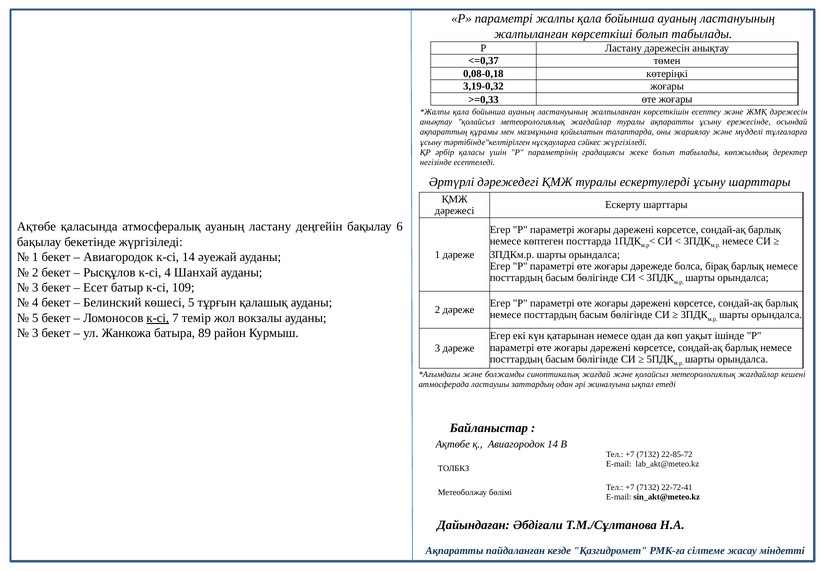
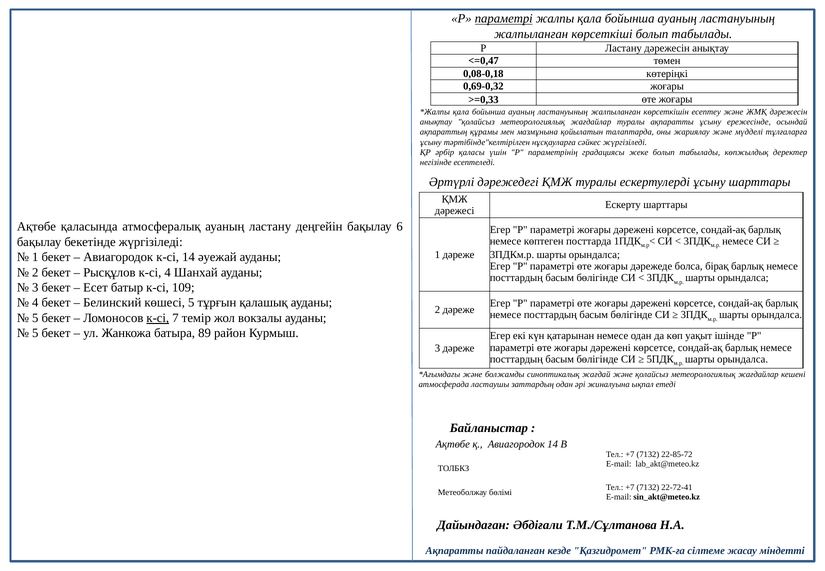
параметрі underline: none -> present (504, 19)
<=0,37: <=0,37 -> <=0,47 (483, 61)
3,19-0,32: 3,19-0,32 -> 0,69-0,32 (483, 86)
3: 3 -> 5 (35, 333)
